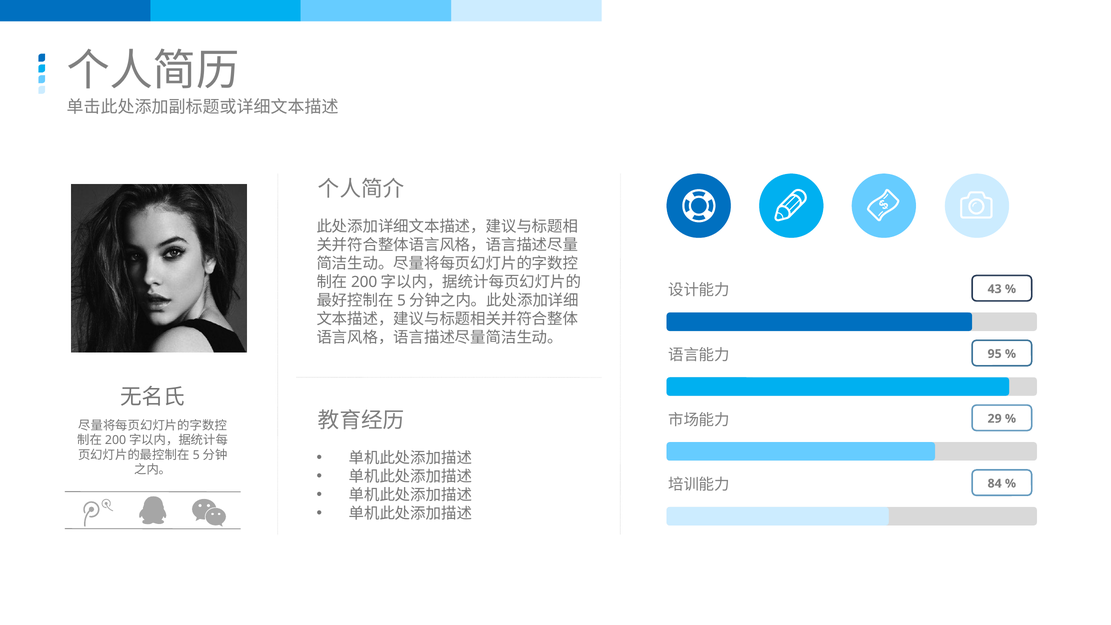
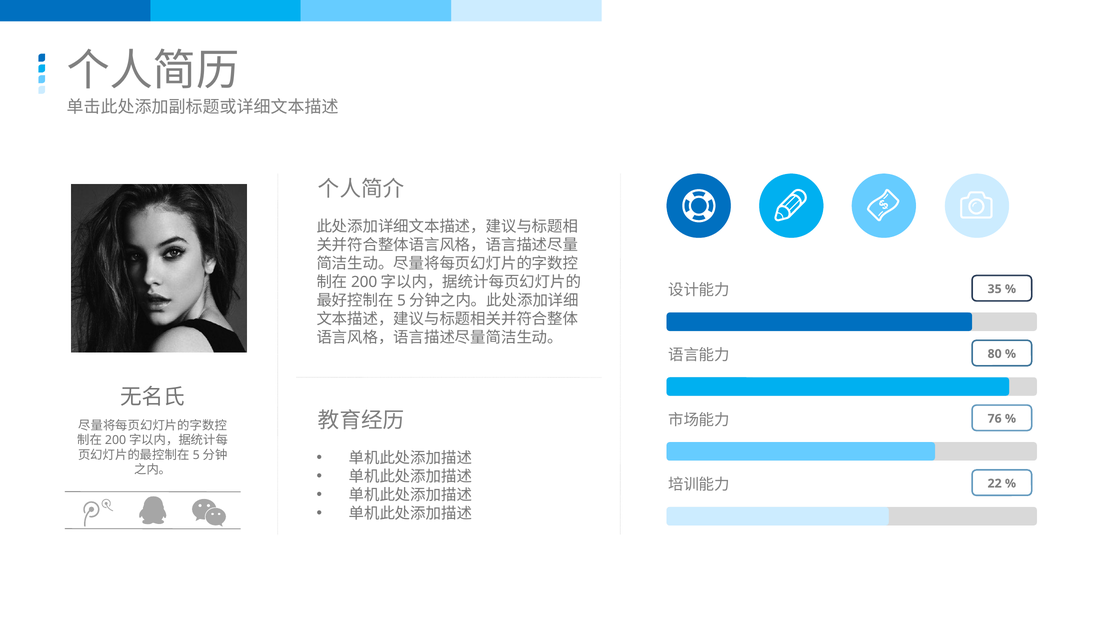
43: 43 -> 35 (995, 289)
95: 95 -> 80 (995, 354)
29: 29 -> 76 (995, 419)
84: 84 -> 22 (995, 483)
